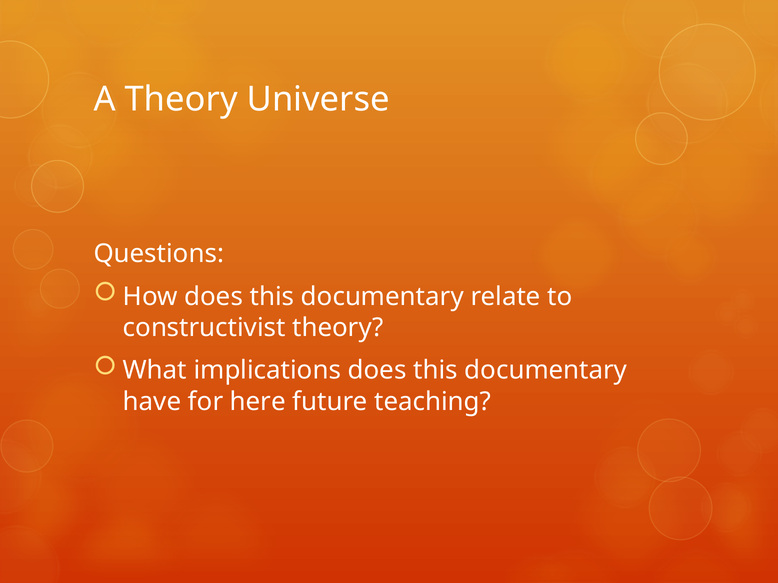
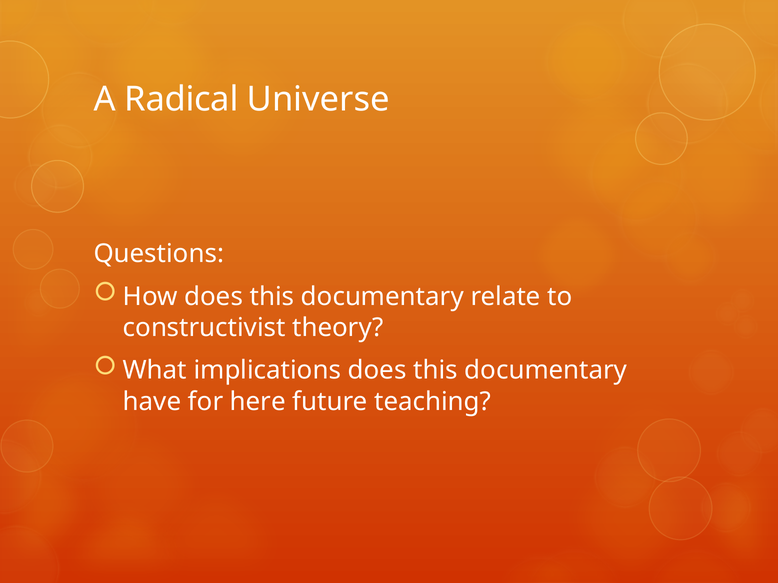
A Theory: Theory -> Radical (181, 99)
